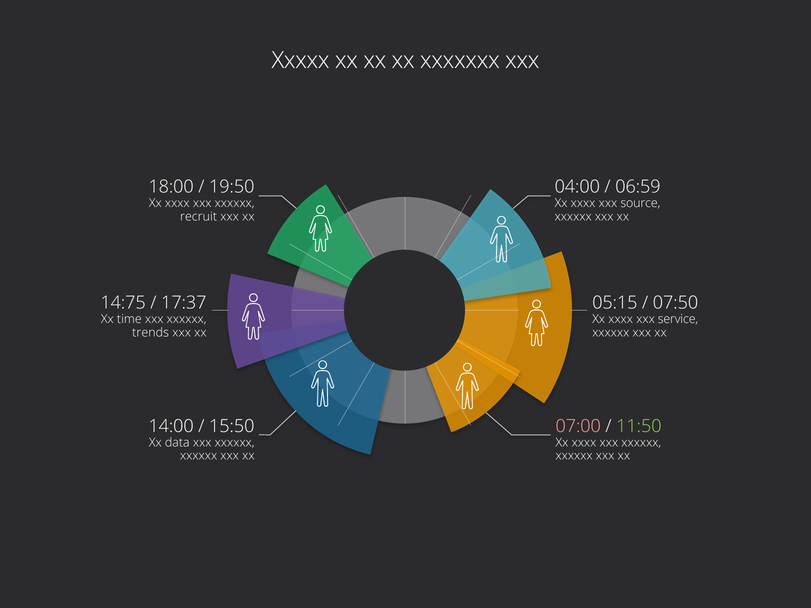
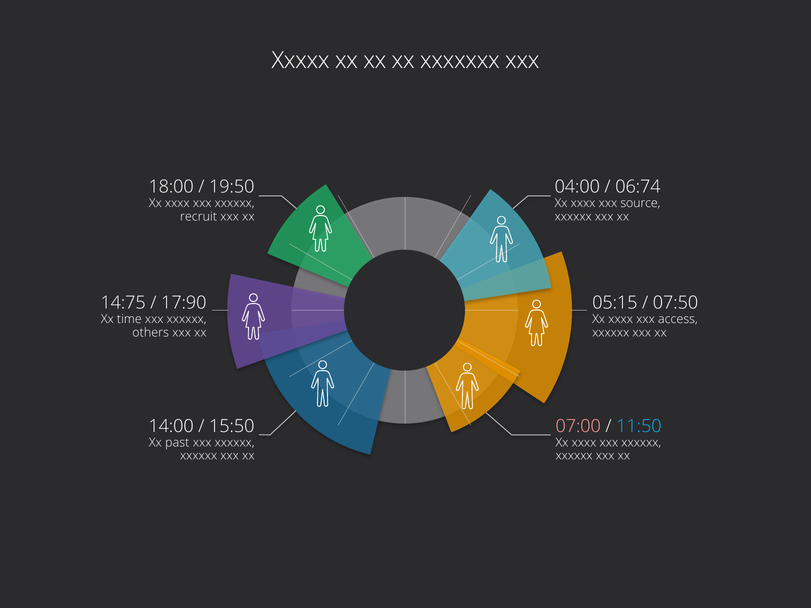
06:59: 06:59 -> 06:74 (638, 187)
17:37: 17:37 -> 17:90 (184, 303)
service: service -> access (678, 319)
trends: trends -> others (151, 333)
11:50 colour: light green -> light blue (639, 426)
data: data -> past (177, 443)
